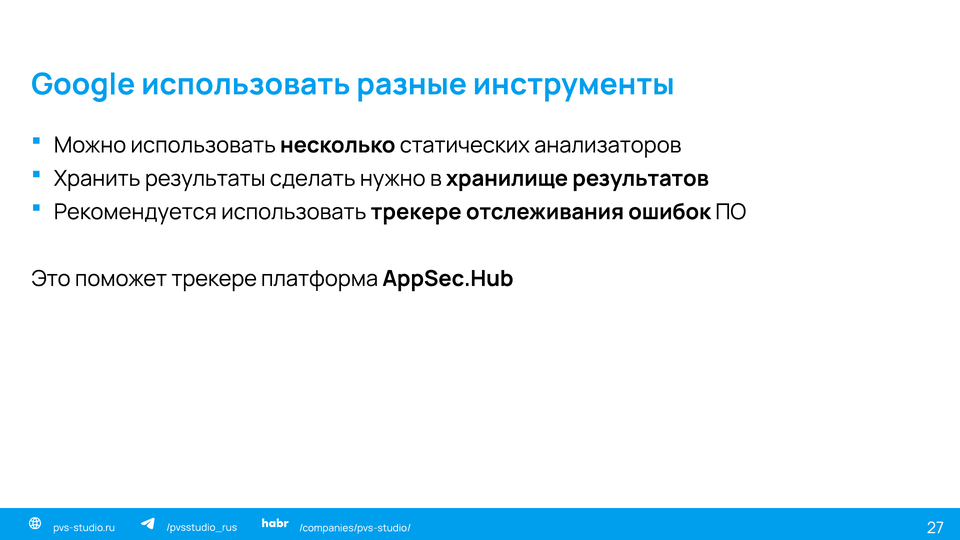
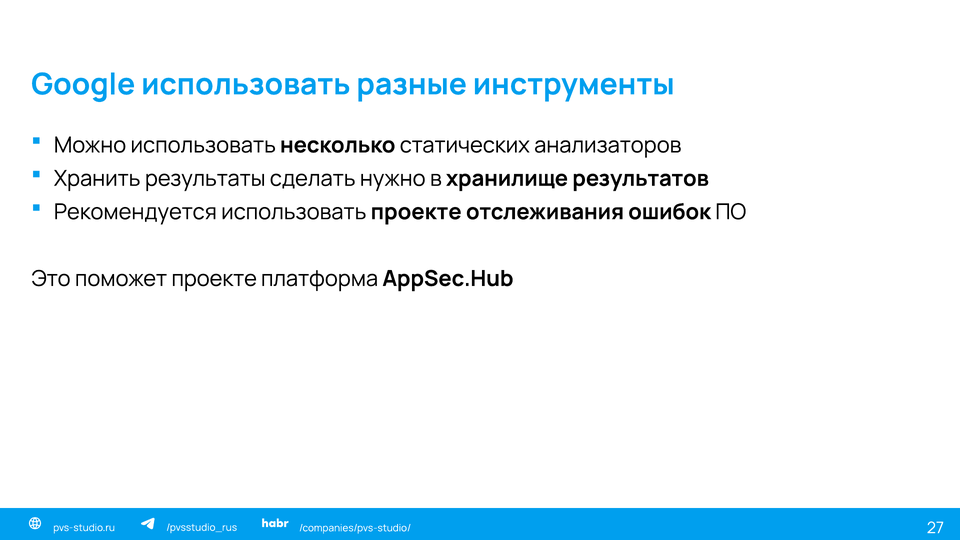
использовать трекере: трекере -> проекте (416, 212)
поможет трекере: трекере -> проекте (214, 279)
